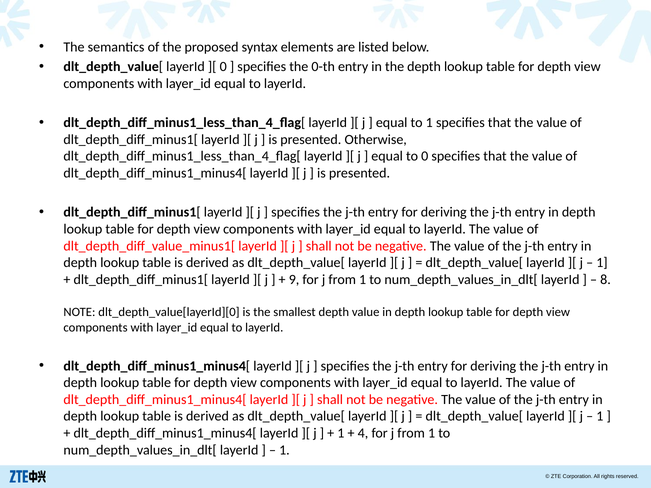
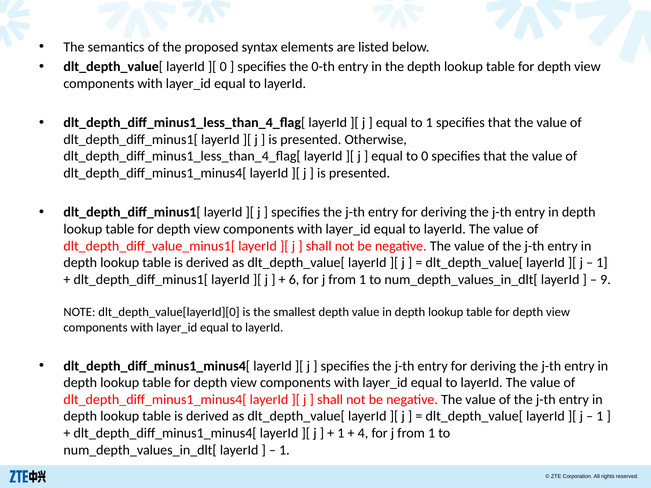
9: 9 -> 6 (294, 280)
8: 8 -> 9 (606, 280)
